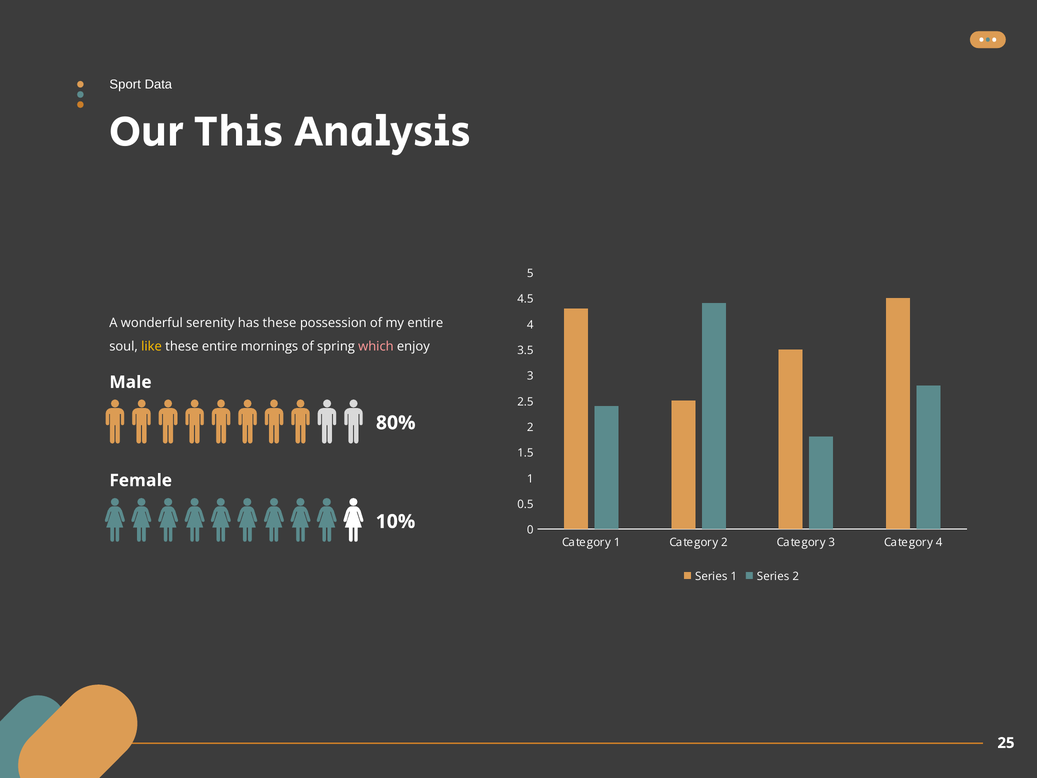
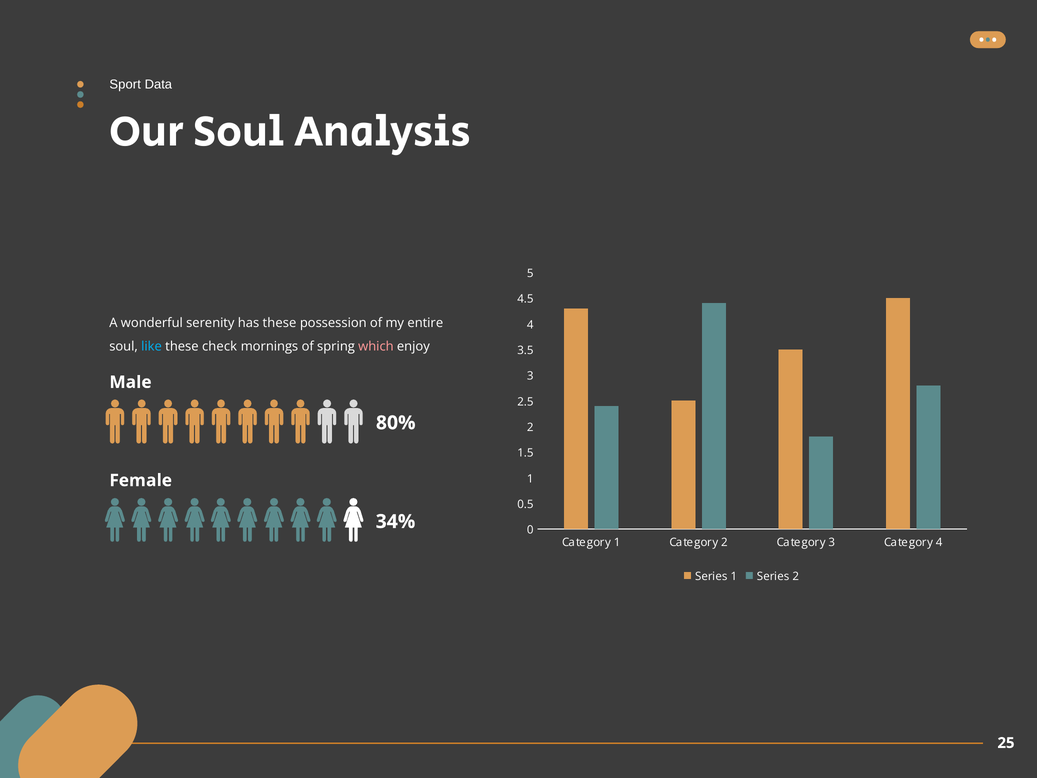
Our This: This -> Soul (239, 131)
like colour: yellow -> light blue (152, 346)
these entire: entire -> check (220, 346)
10%: 10% -> 34% (395, 521)
